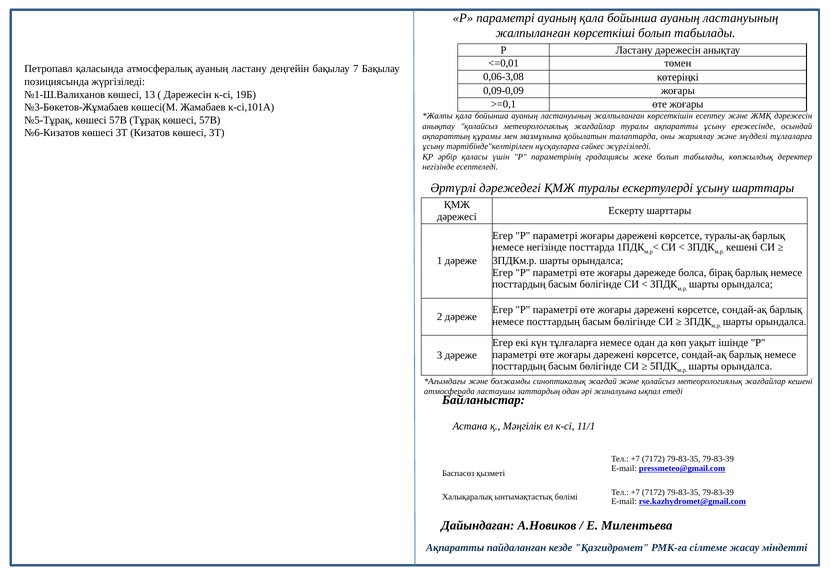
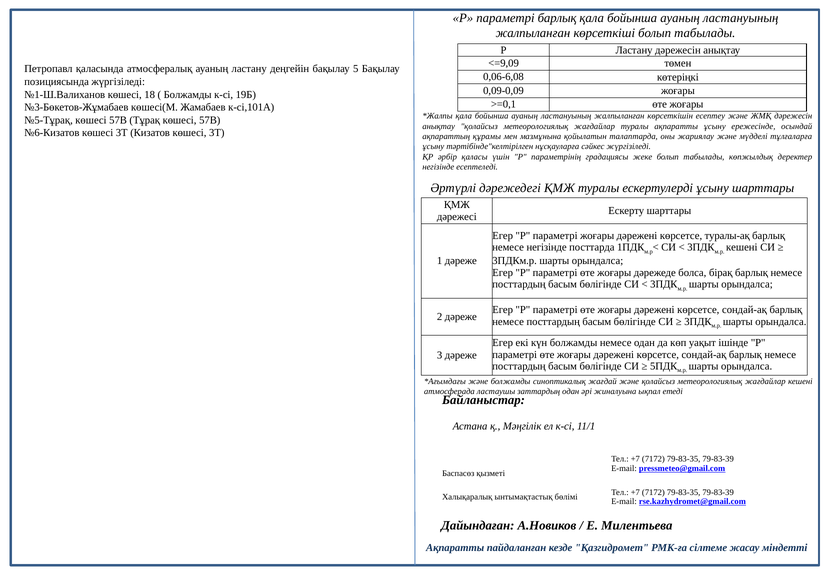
параметрі ауаның: ауаның -> барлық (557, 18)
<=0,01: <=0,01 -> <=9,09 (504, 63)
7: 7 -> 5 (356, 69)
0,06-3,08: 0,06-3,08 -> 0,06-6,08 (504, 77)
13: 13 -> 18 (150, 94)
Дәрежесін: Дәрежесін -> Болжамды (188, 94)
күн тұлғаларға: тұлғаларға -> болжамды (574, 343)
